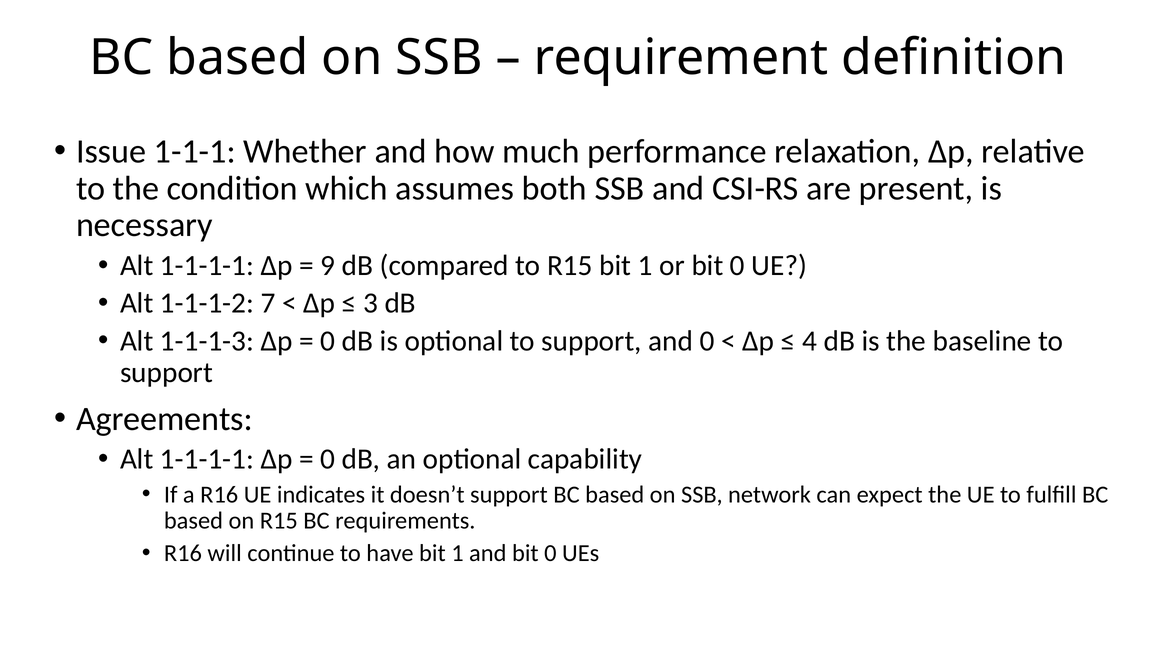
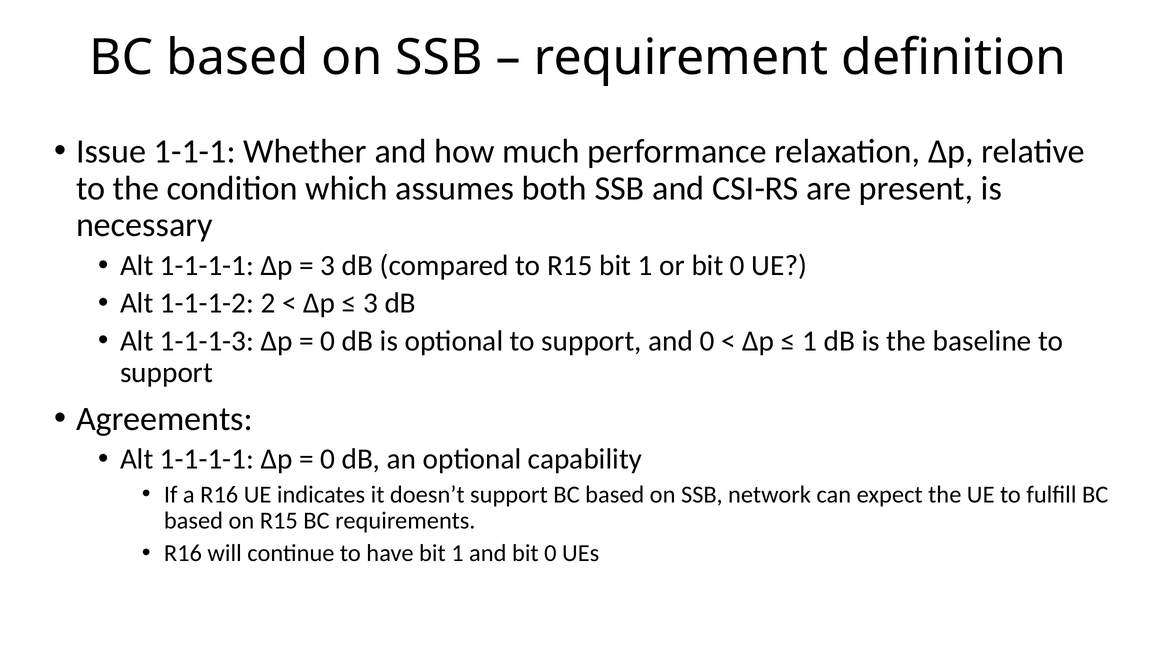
9: 9 -> 3 (328, 266)
7: 7 -> 2 (268, 303)
4: 4 -> 1 (810, 341)
